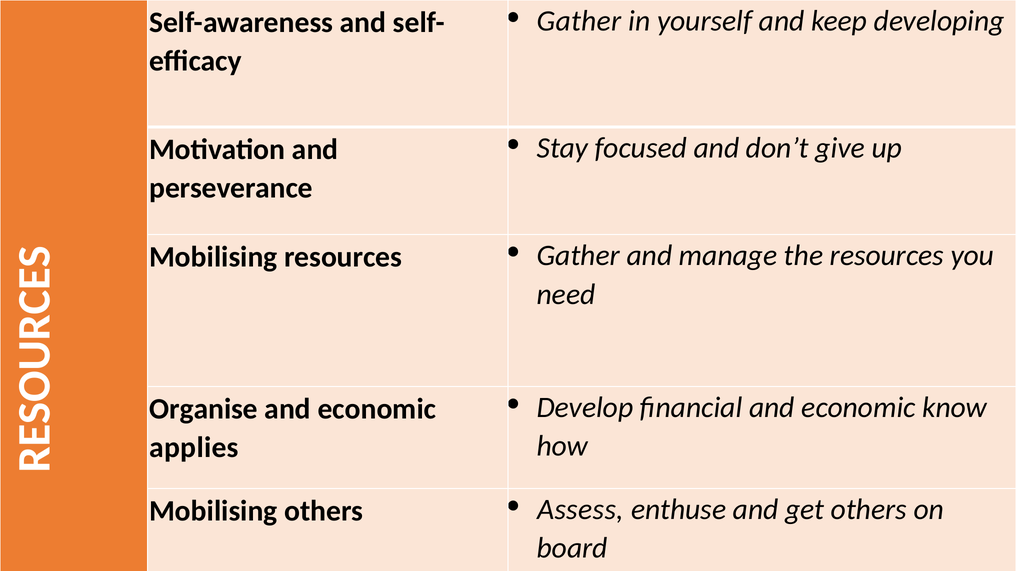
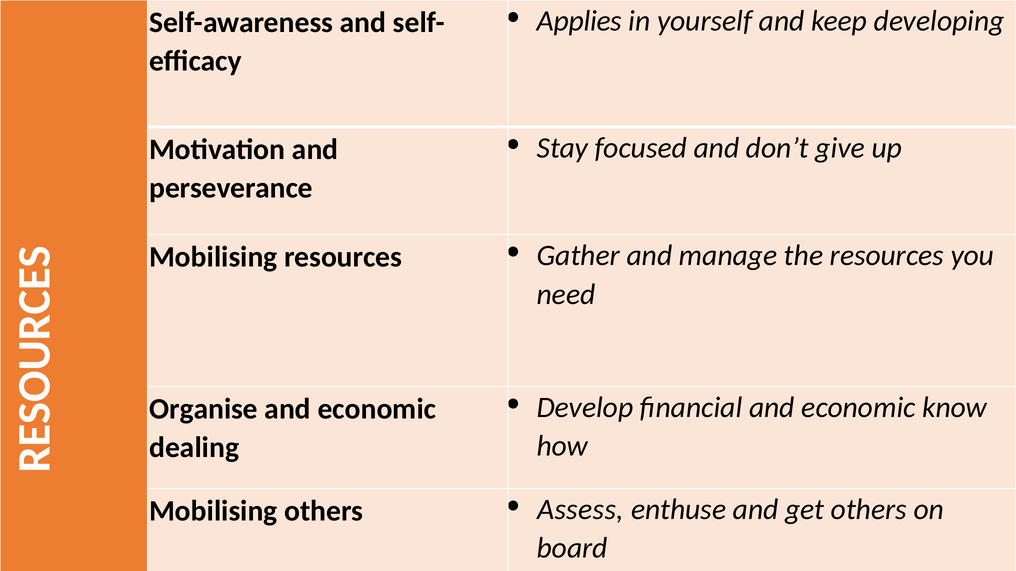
Gather: Gather -> Applies (579, 21)
applies: applies -> dealing (194, 448)
